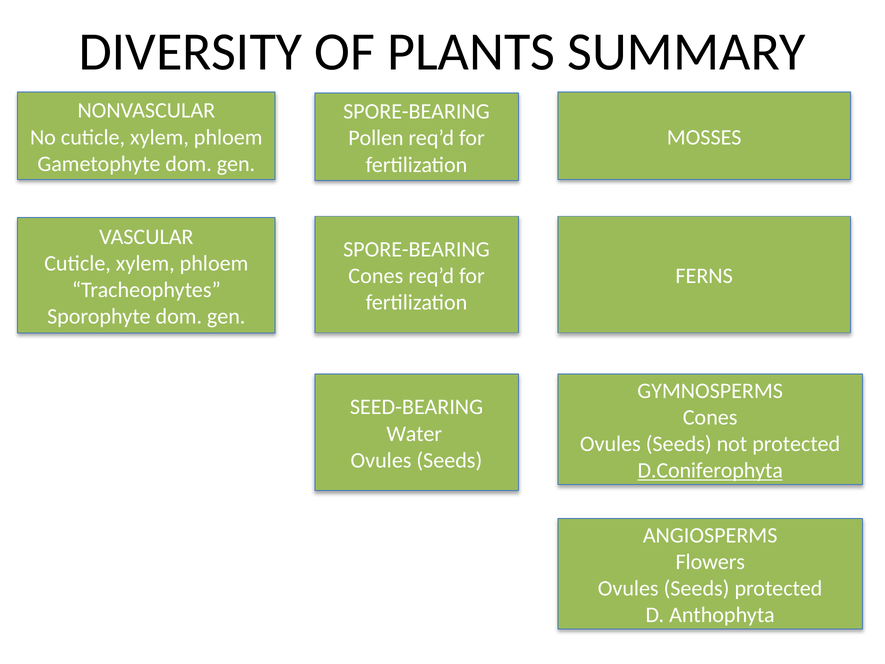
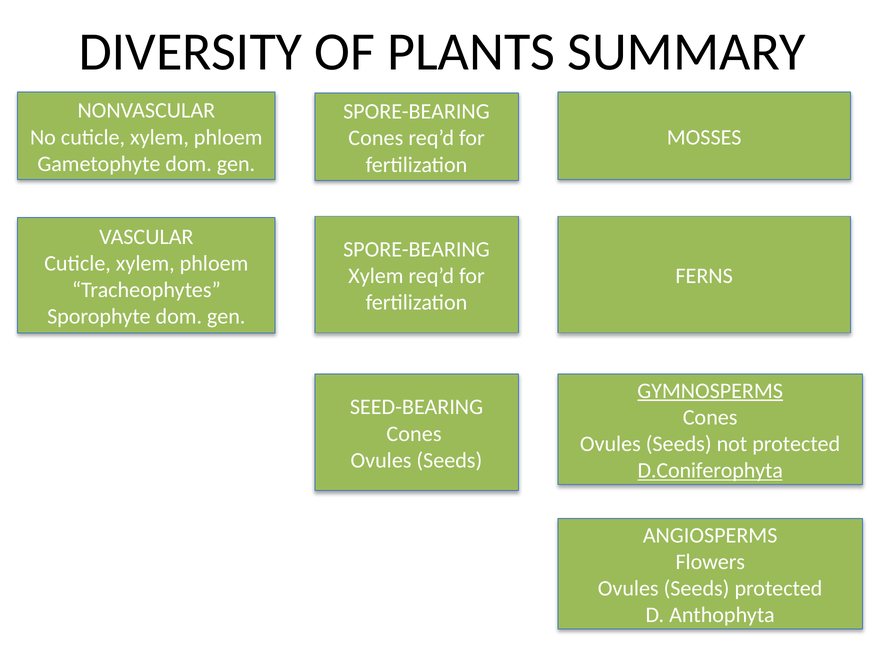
Pollen: Pollen -> Cones (376, 138)
Cones: Cones -> Xylem (376, 276)
GYMNOSPERMS underline: none -> present (710, 391)
Water: Water -> Cones (414, 434)
